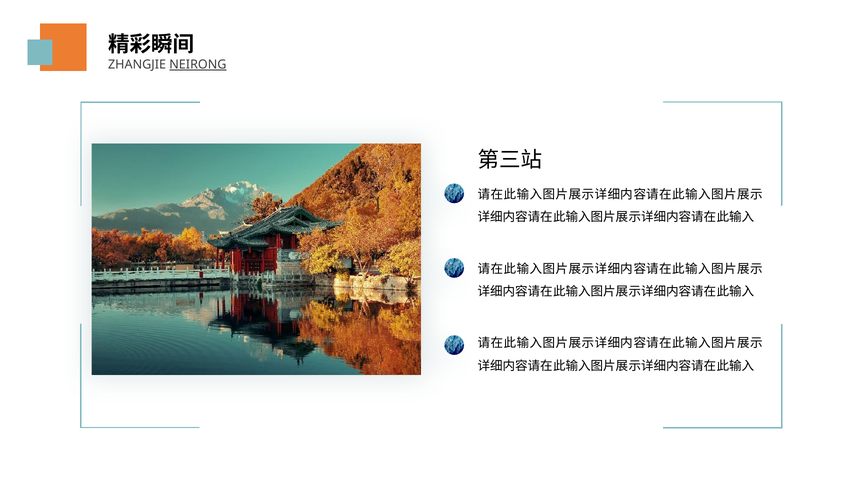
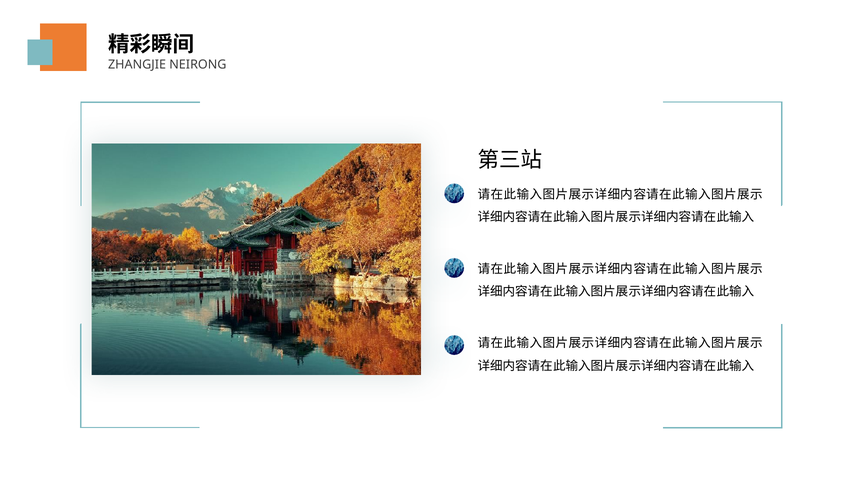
NEIRONG underline: present -> none (198, 65)
